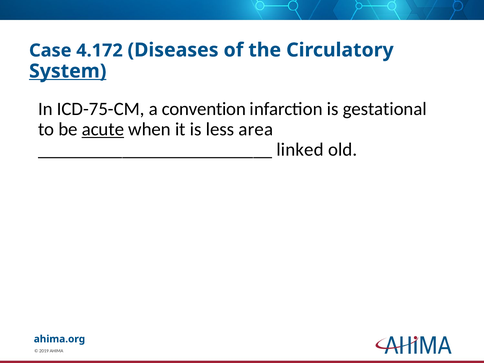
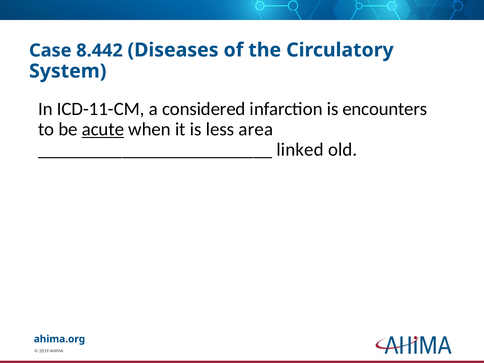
4.172: 4.172 -> 8.442 (100, 51)
System underline: present -> none (68, 71)
ICD-75-CM: ICD-75-CM -> ICD-11-CM (101, 109)
convention: convention -> considered (204, 109)
gestational: gestational -> encounters (385, 109)
